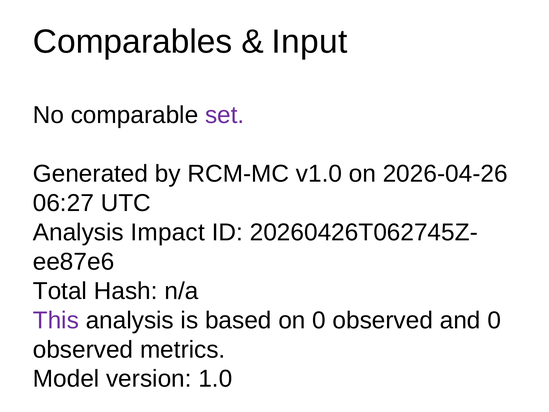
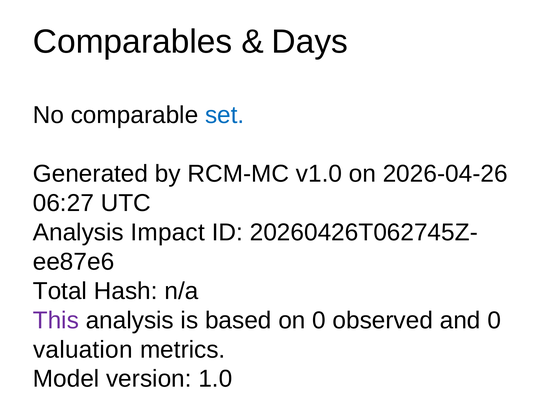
Input: Input -> Days (310, 42)
set colour: purple -> blue (225, 115)
observed: observed -> valuation (83, 349)
